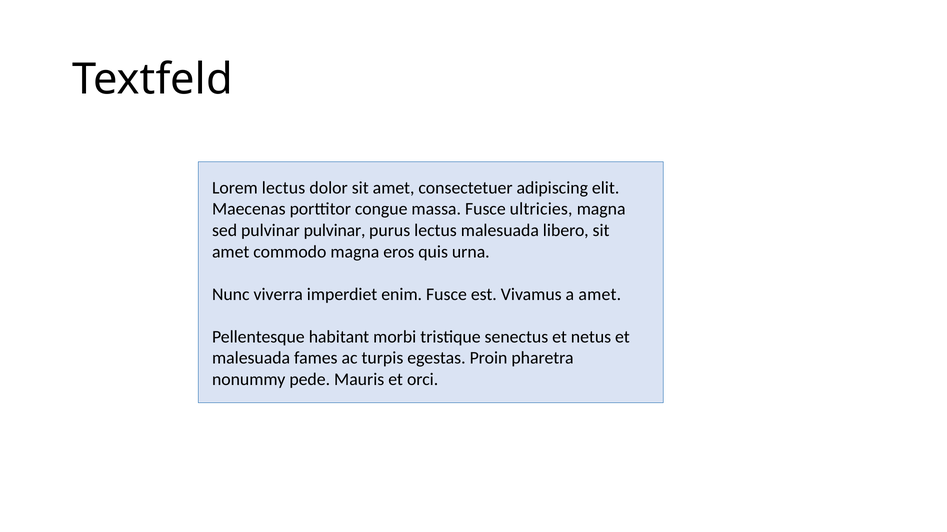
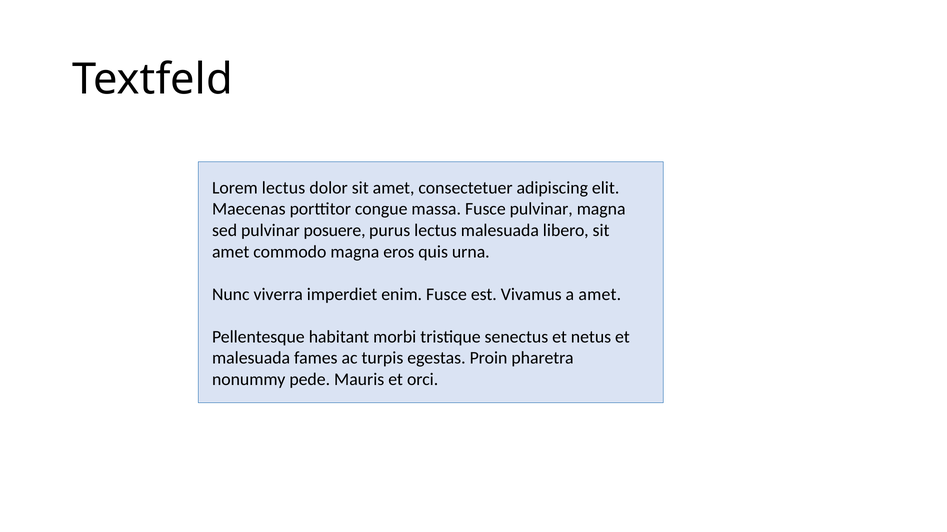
Fusce ultricies: ultricies -> pulvinar (541, 209)
pulvinar pulvinar: pulvinar -> posuere (335, 231)
